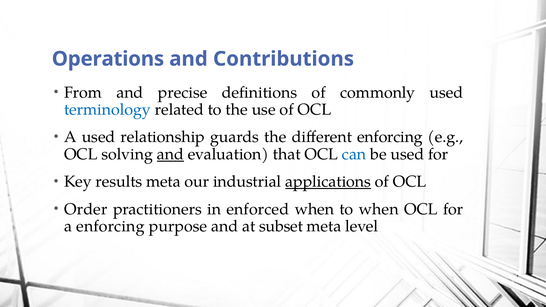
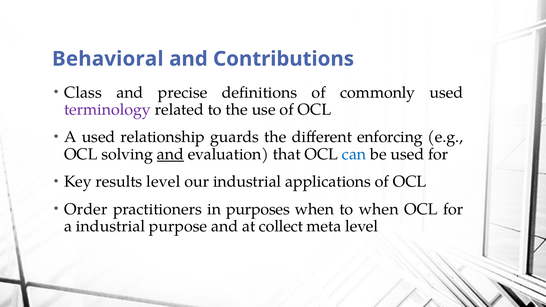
Operations: Operations -> Behavioral (108, 59)
From: From -> Class (83, 92)
terminology colour: blue -> purple (107, 110)
results meta: meta -> level (163, 182)
applications underline: present -> none (328, 182)
enforced: enforced -> purposes (258, 209)
a enforcing: enforcing -> industrial (110, 226)
subset: subset -> collect (281, 226)
